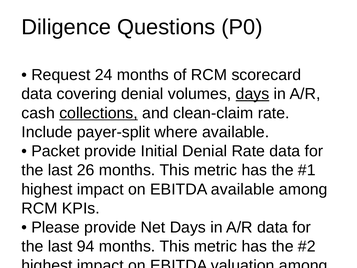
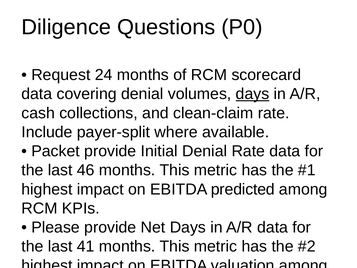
collections underline: present -> none (99, 113)
26: 26 -> 46 (86, 170)
EBITDA available: available -> predicted (243, 189)
94: 94 -> 41 (86, 246)
